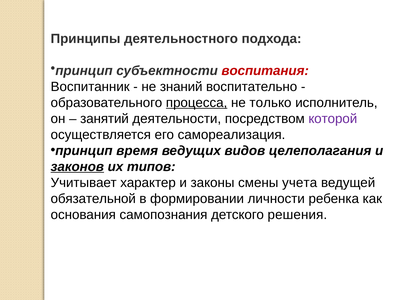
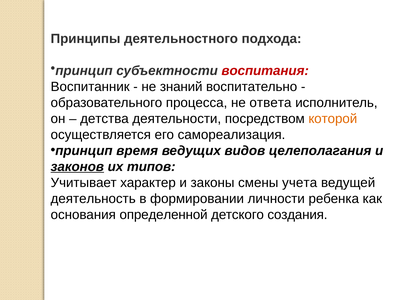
процесса underline: present -> none (197, 103)
только: только -> ответа (270, 103)
занятий: занятий -> детства (104, 119)
которой colour: purple -> orange (333, 119)
обязательной: обязательной -> деятельность (93, 199)
самопознания: самопознания -> определенной (164, 215)
решения: решения -> создания (297, 215)
